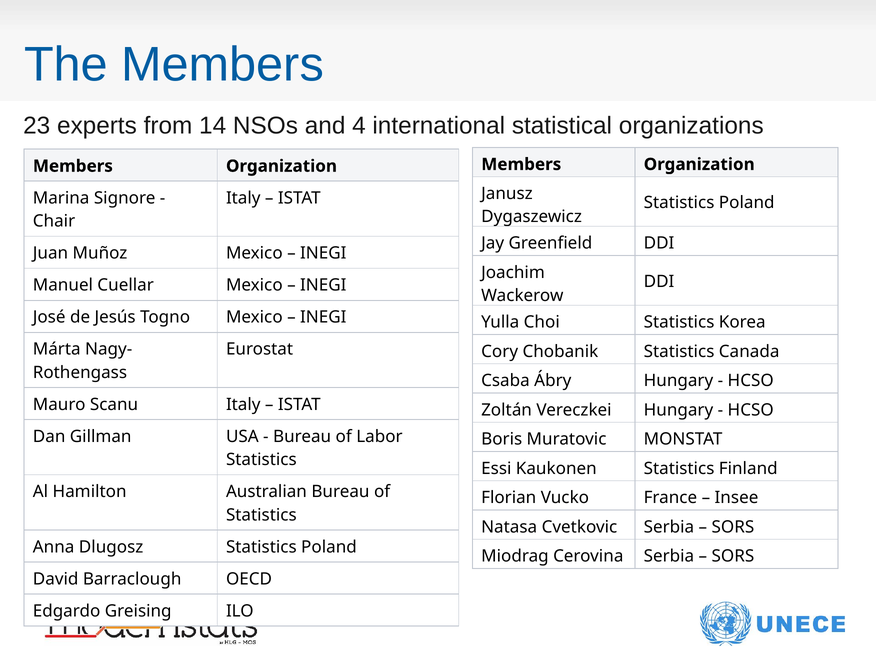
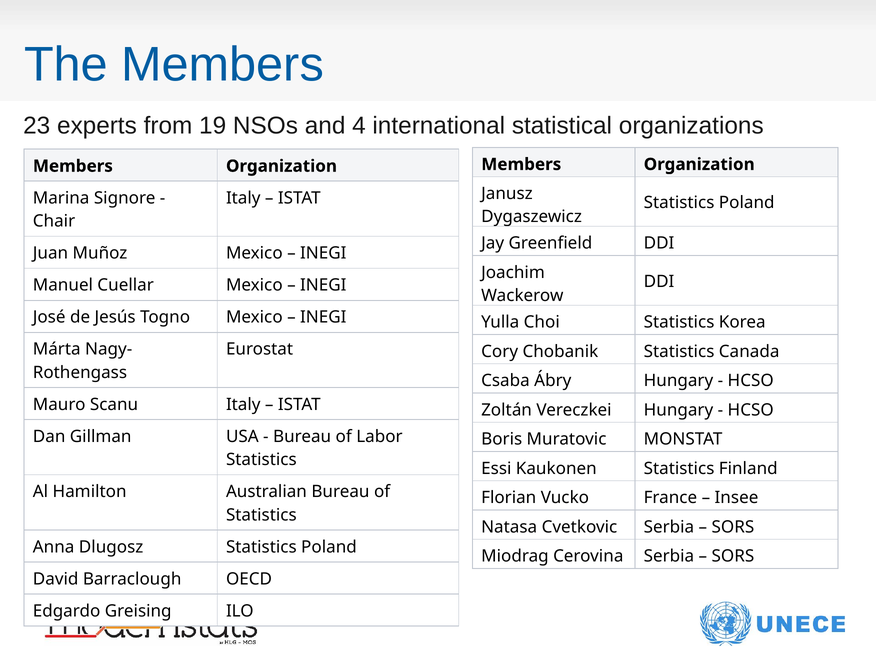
14: 14 -> 19 (213, 126)
